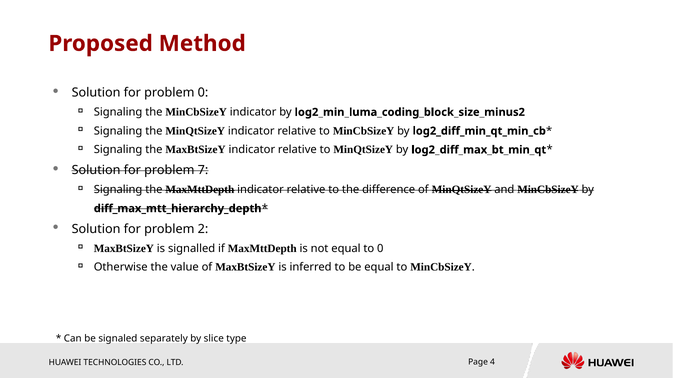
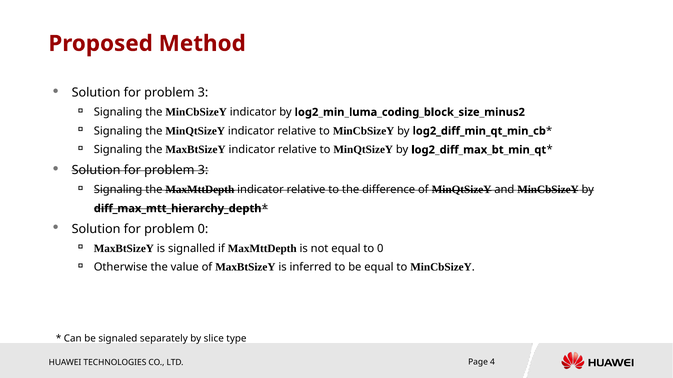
0: 0 -> 3 (203, 93)
7: 7 -> 3 (203, 170)
problem 2: 2 -> 0 (203, 229)
